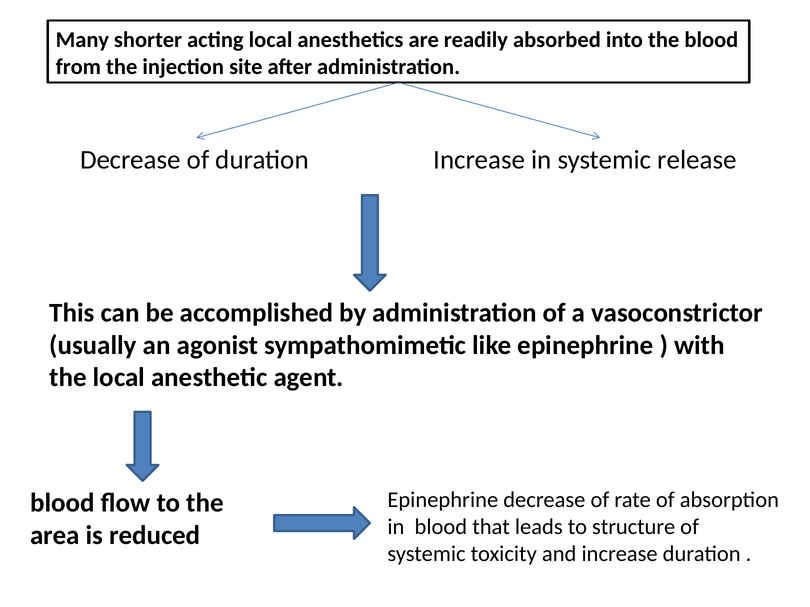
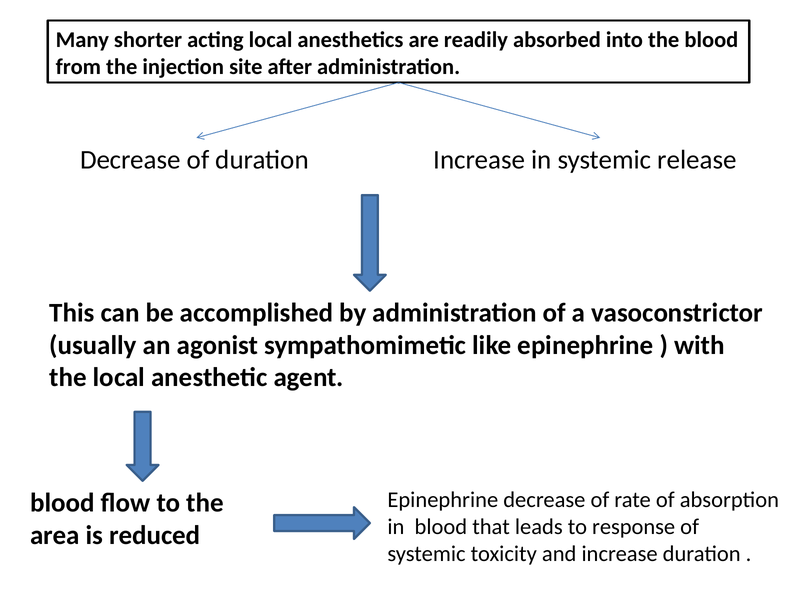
structure: structure -> response (634, 527)
